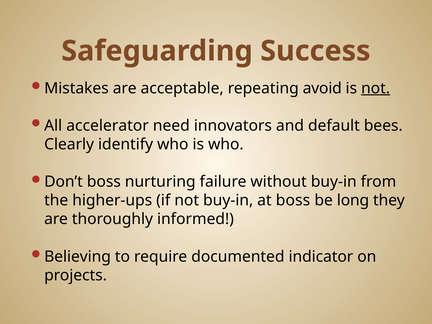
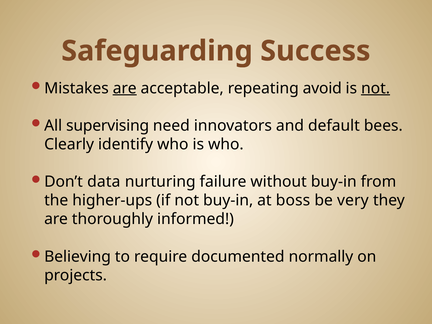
are underline: none -> present (125, 88)
accelerator: accelerator -> supervising (108, 126)
Don’t boss: boss -> data (104, 182)
long: long -> very (353, 200)
indicator: indicator -> normally (321, 257)
